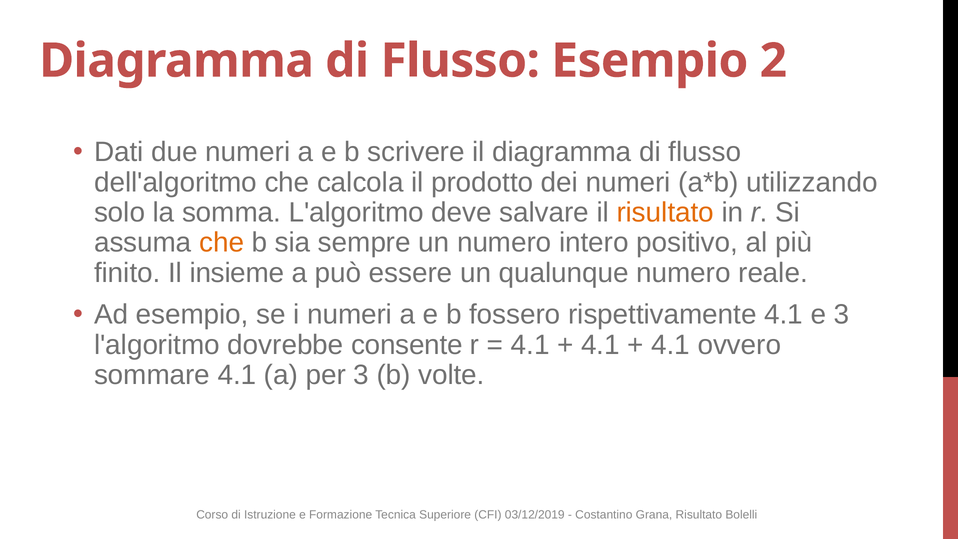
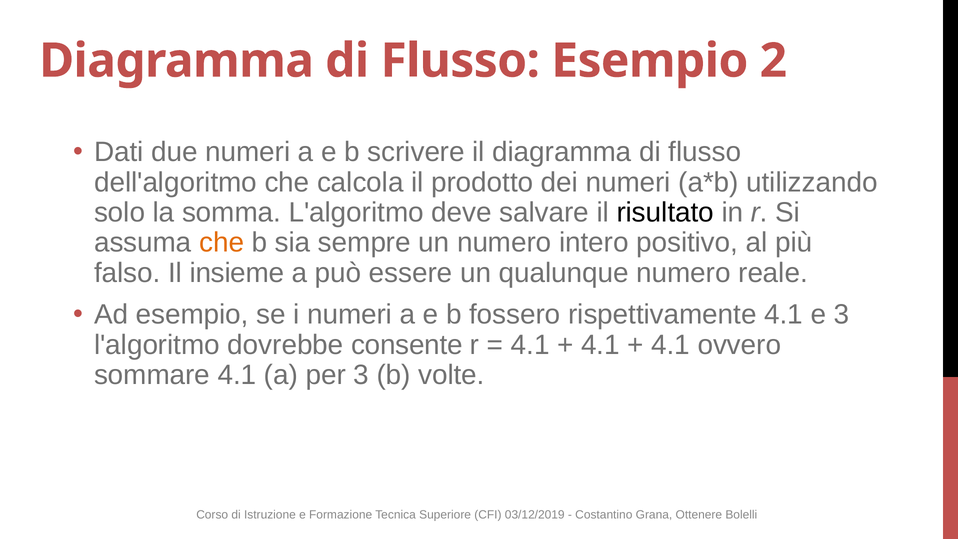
risultato colour: orange -> black (665, 213)
finito: finito -> falso (127, 273)
Grana Risultato: Risultato -> Ottenere (699, 515)
